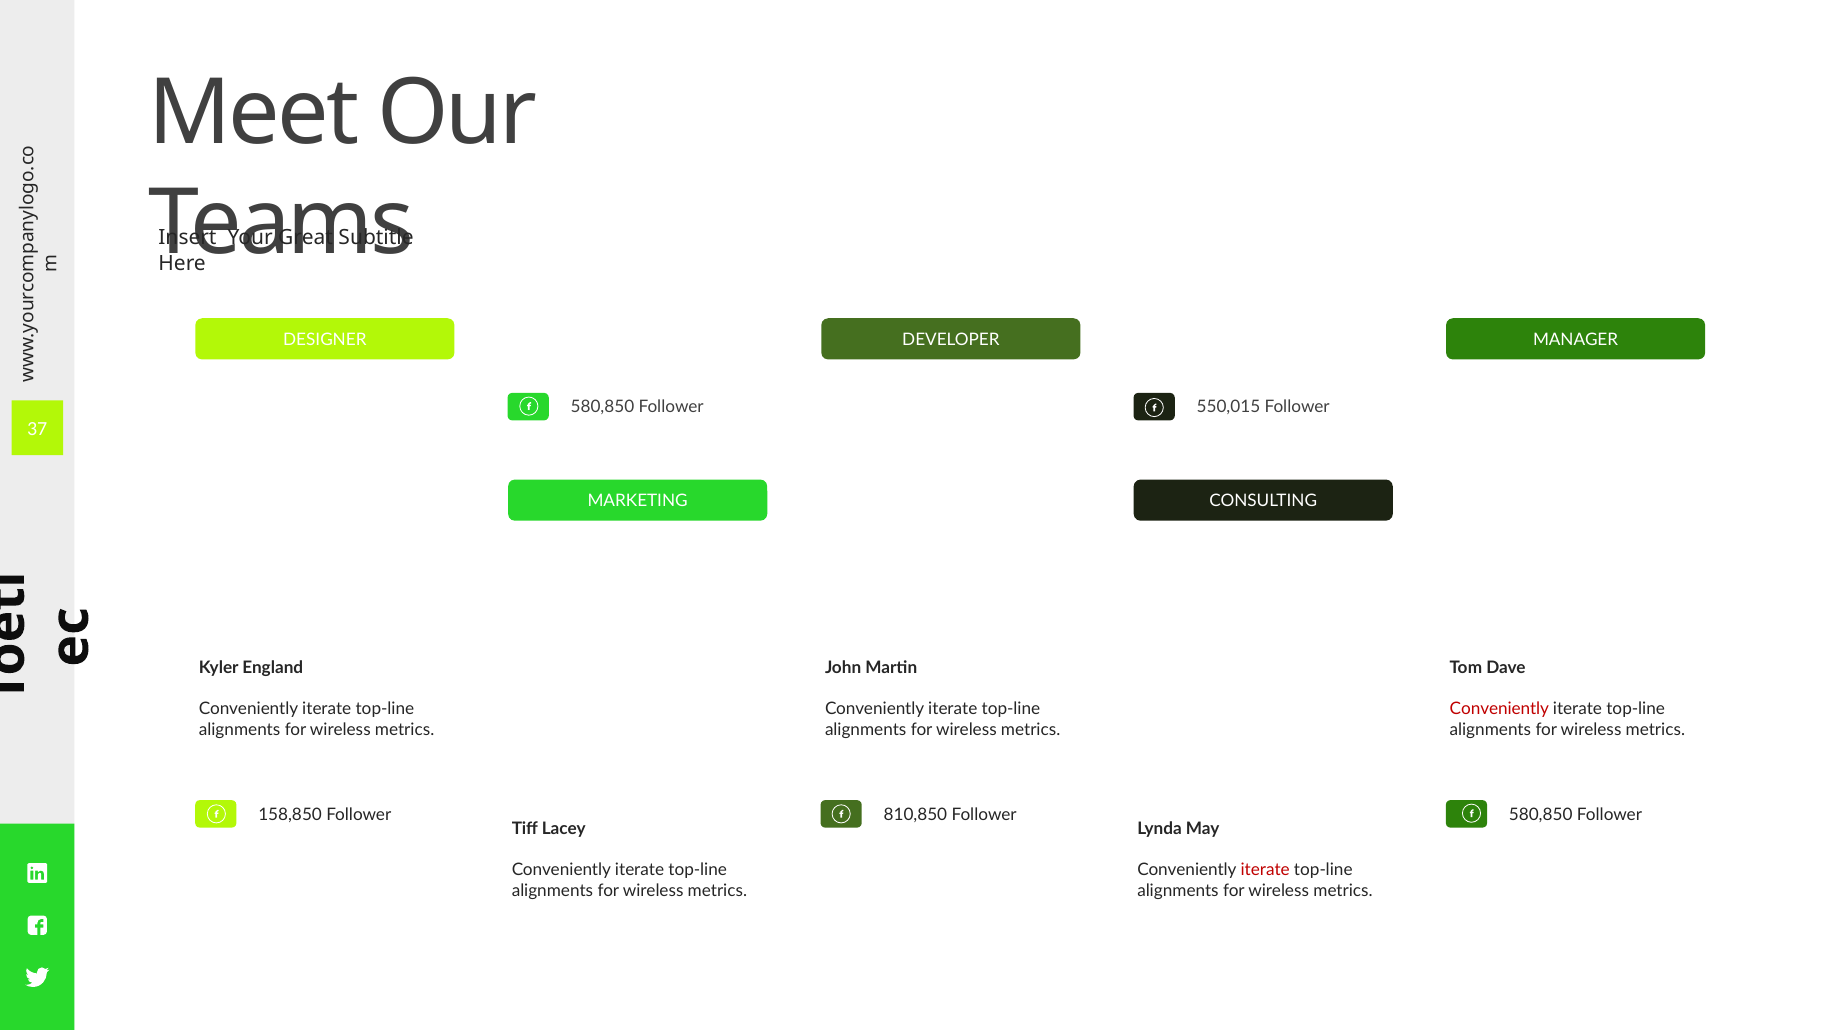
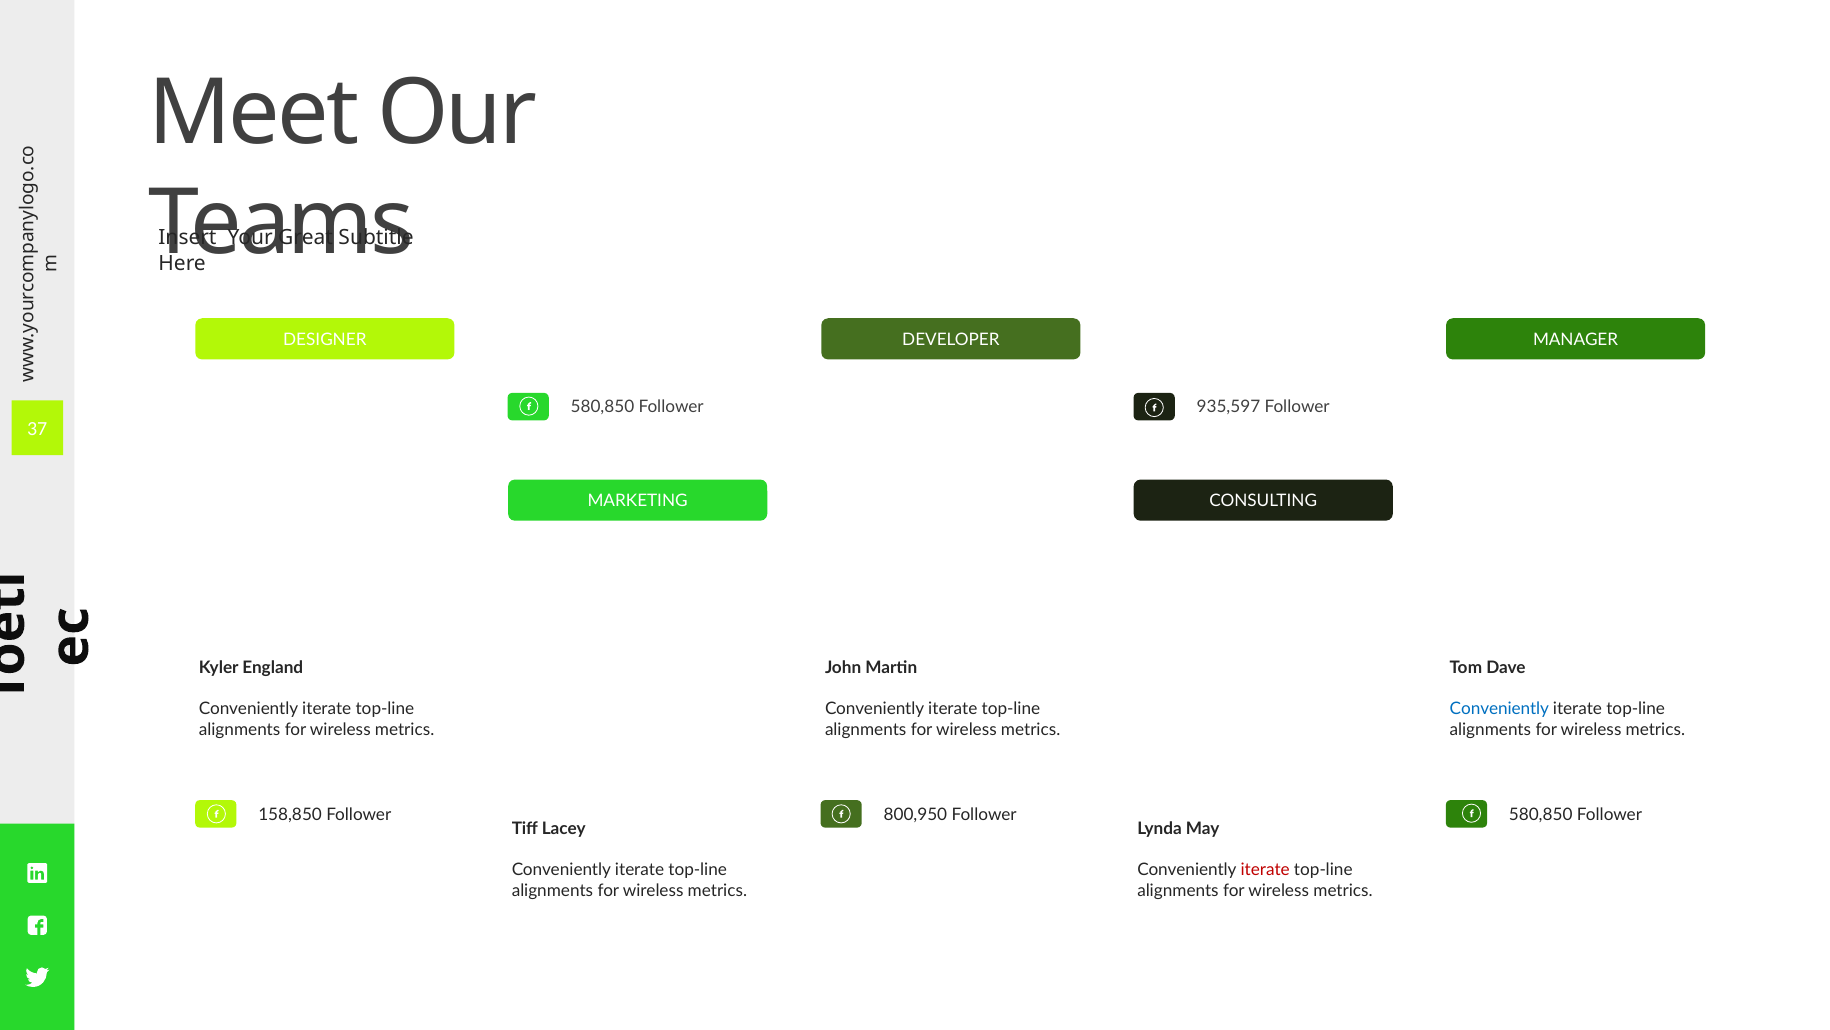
550,015: 550,015 -> 935,597 (1228, 407)
Conveniently colour: red -> blue (1499, 708)
810,850: 810,850 -> 800,950 (915, 814)
